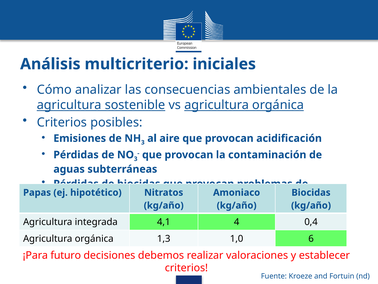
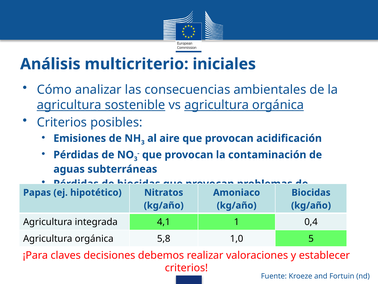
4: 4 -> 1 (237, 222)
1,3: 1,3 -> 5,8 (164, 238)
6: 6 -> 5 (311, 238)
futuro: futuro -> claves (66, 255)
